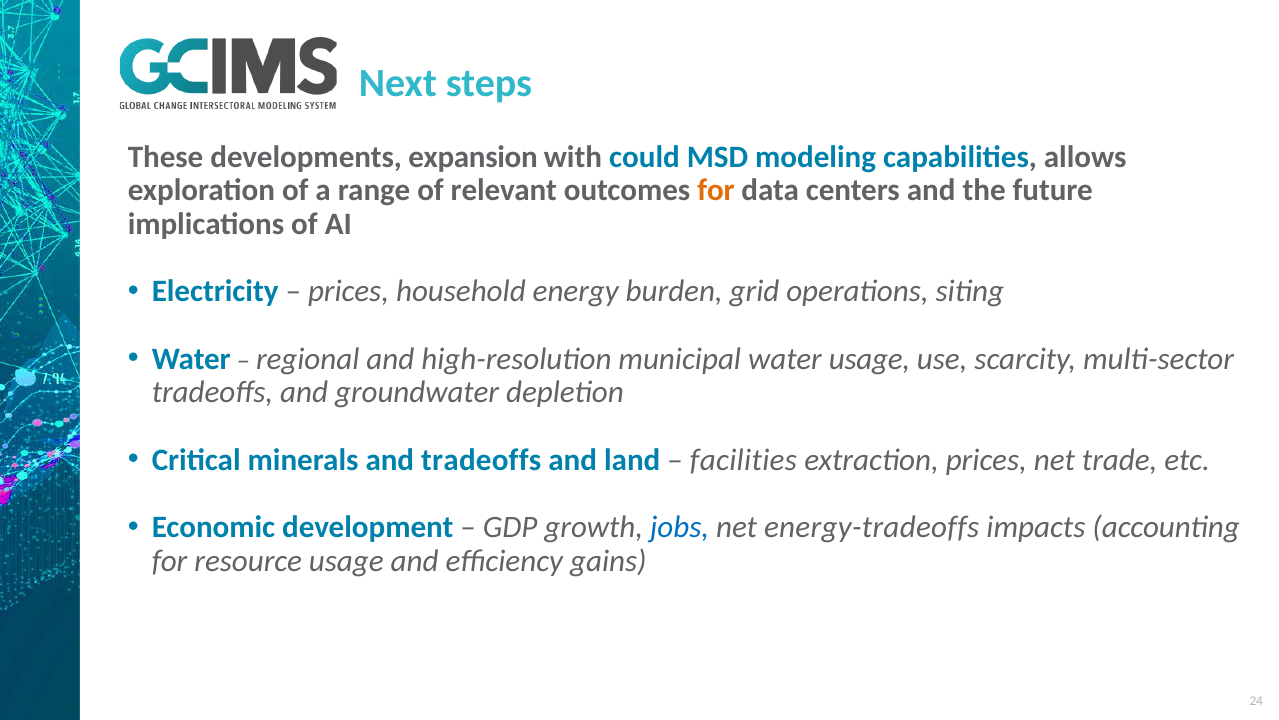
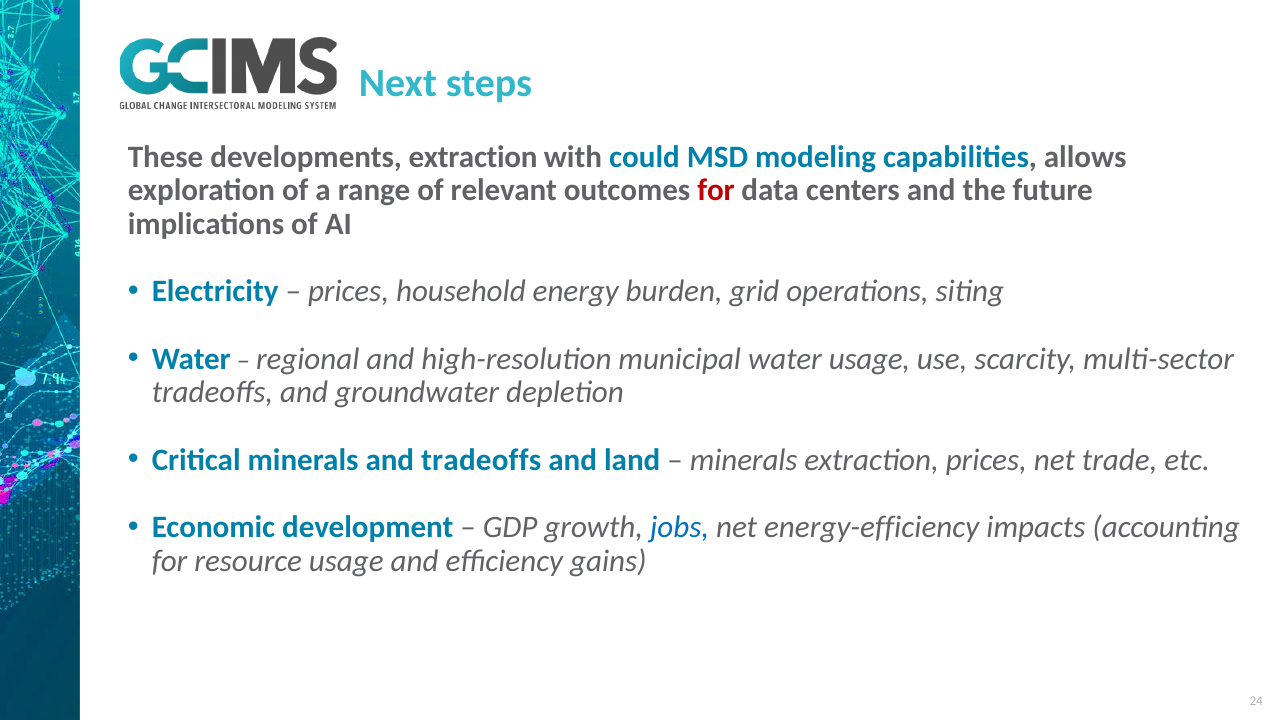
developments expansion: expansion -> extraction (473, 157)
for colour: orange -> red (716, 190)
facilities: facilities -> minerals (744, 460)
energy-tradeoffs: energy-tradeoffs -> energy-efficiency (872, 527)
